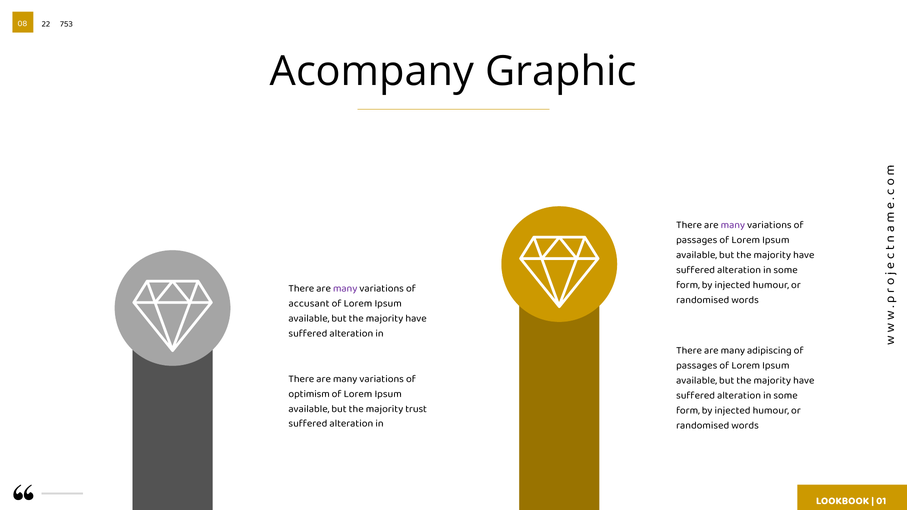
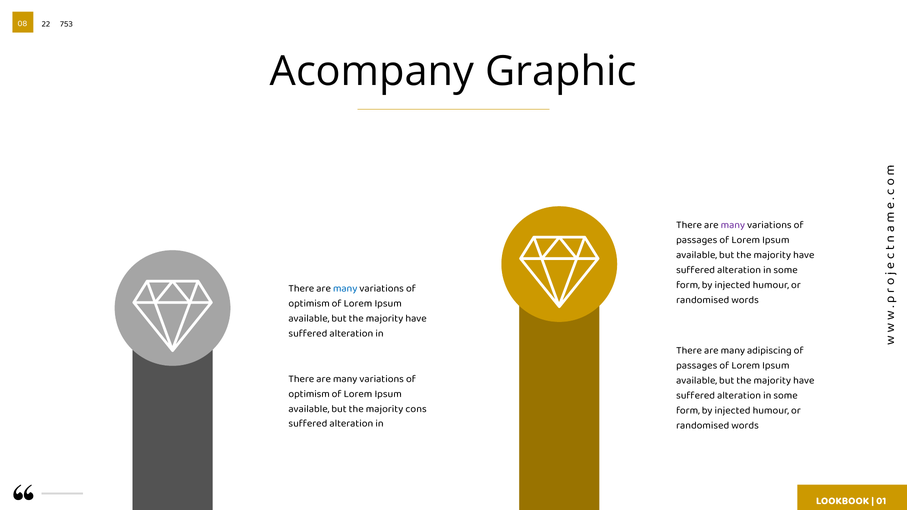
many colour: purple -> blue (345, 288)
accusant: accusant -> optimism (309, 303)
trust: trust -> cons (416, 409)
